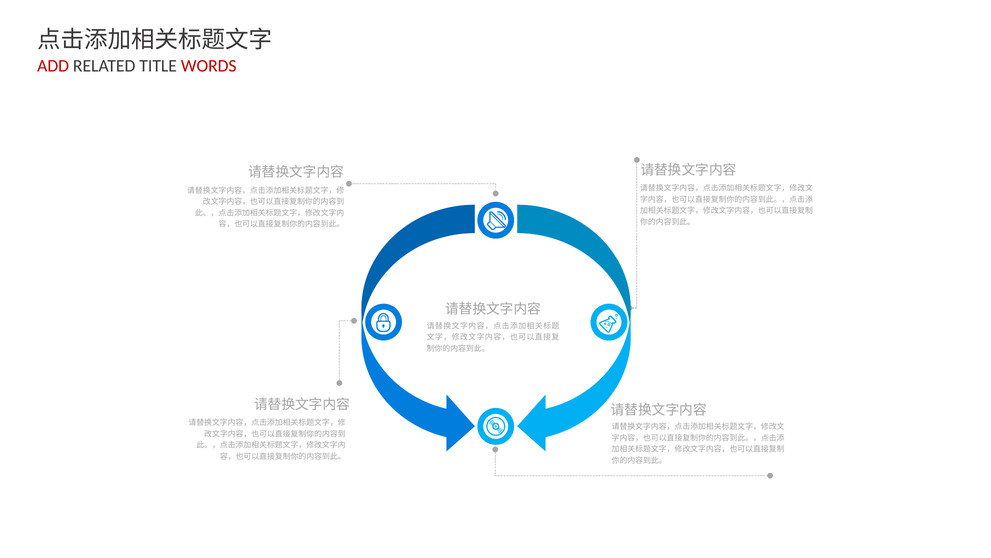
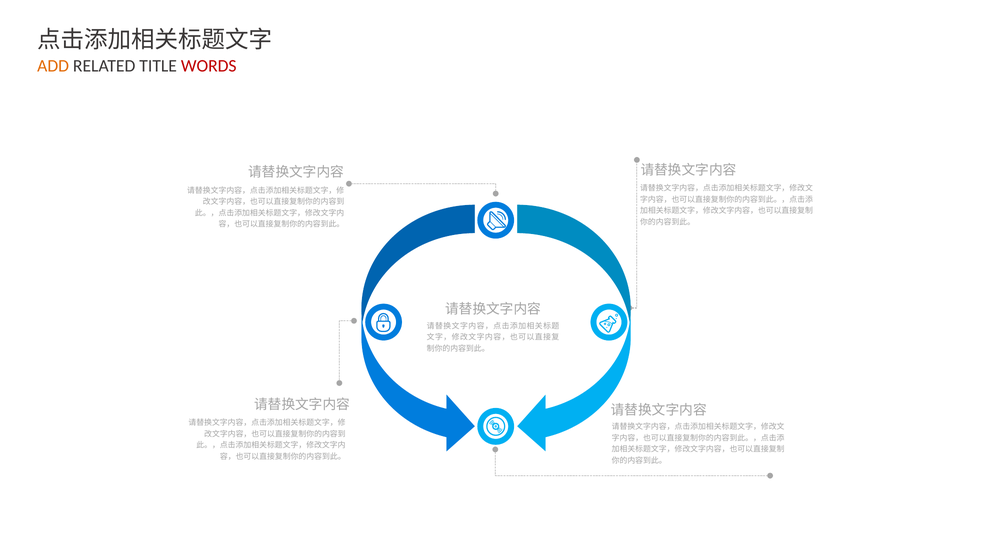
ADD colour: red -> orange (53, 66)
